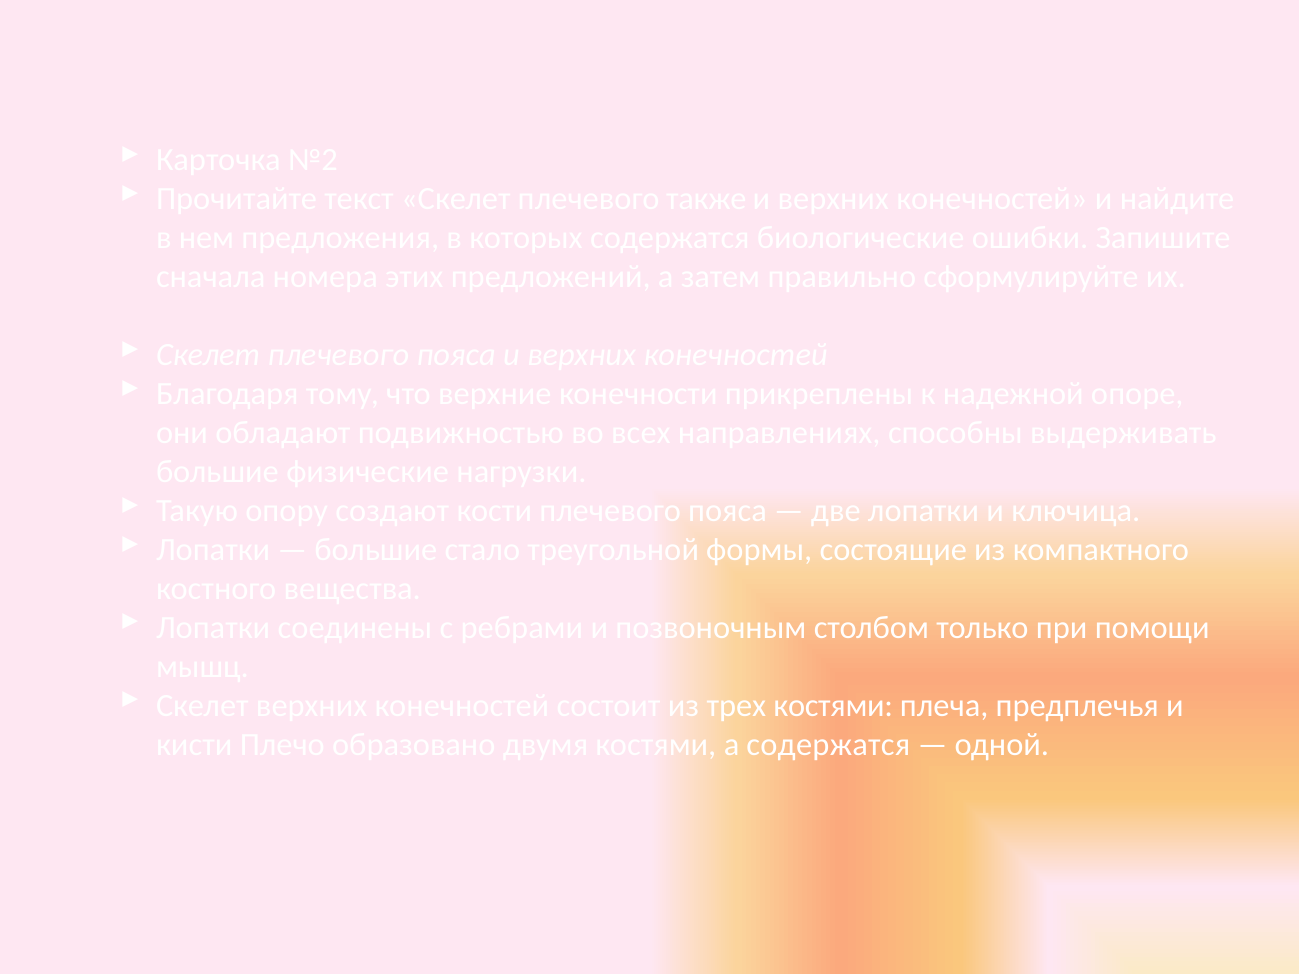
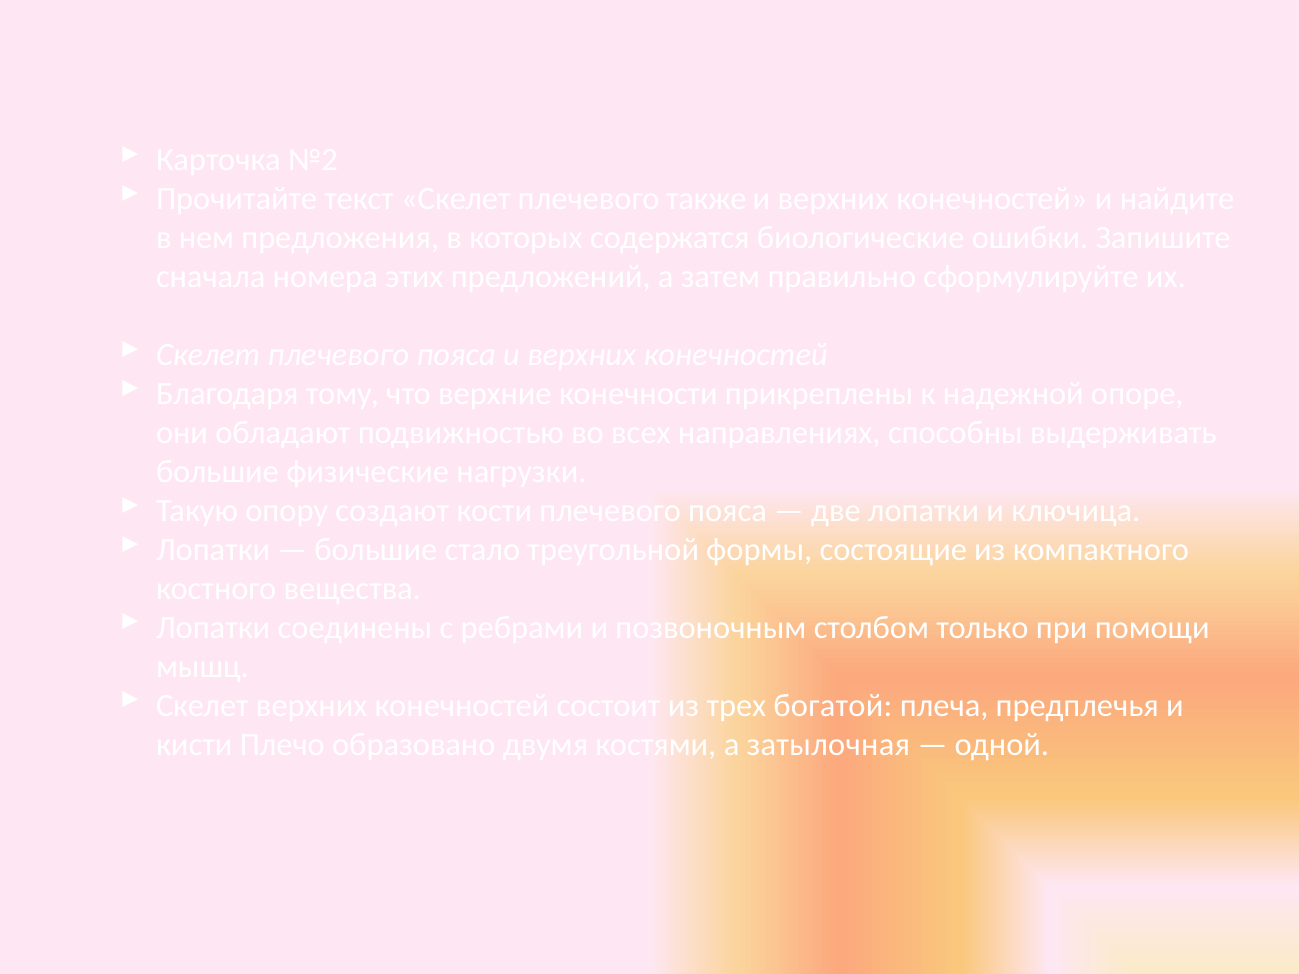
трех костями: костями -> богатой (833, 706)
а содержатся: содержатся -> затылочная (828, 745)
